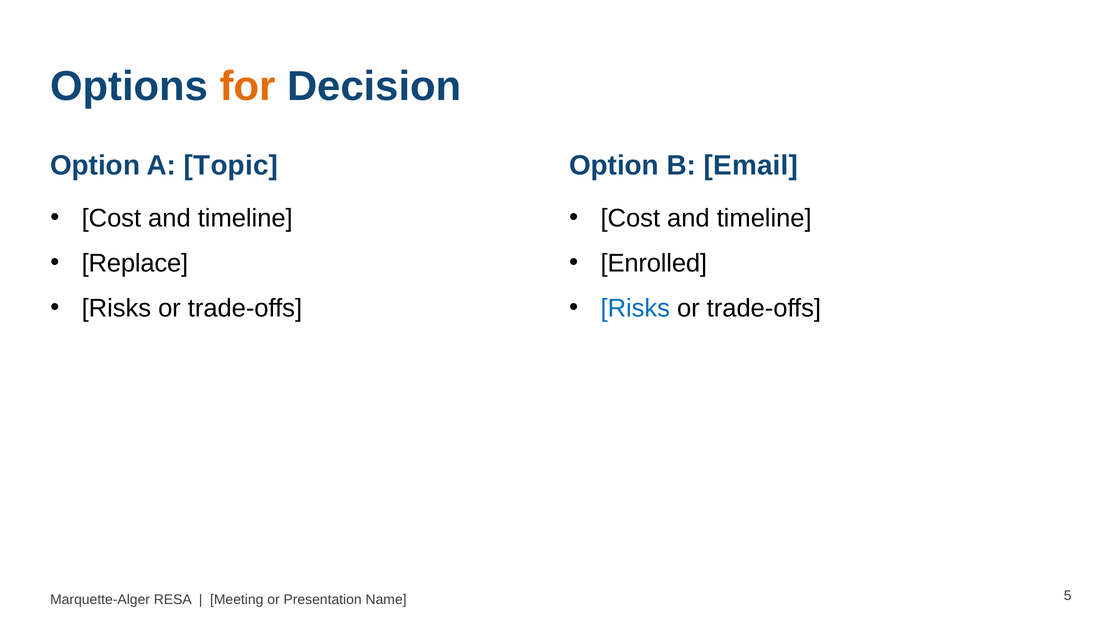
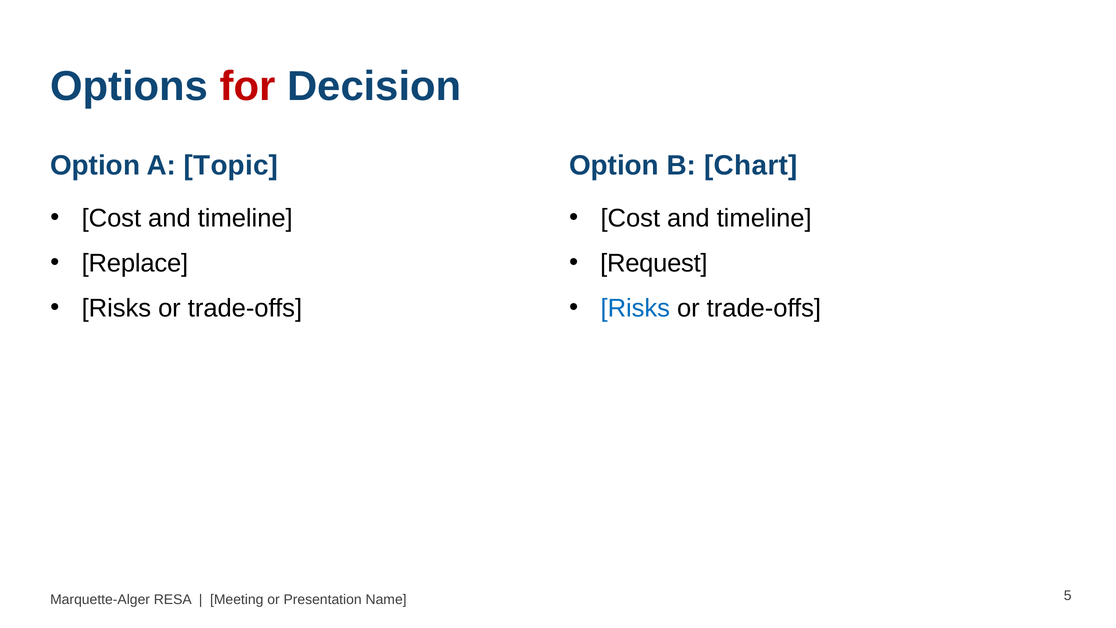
for colour: orange -> red (248, 87)
Email: Email -> Chart (751, 165)
Enrolled: Enrolled -> Request (654, 263)
